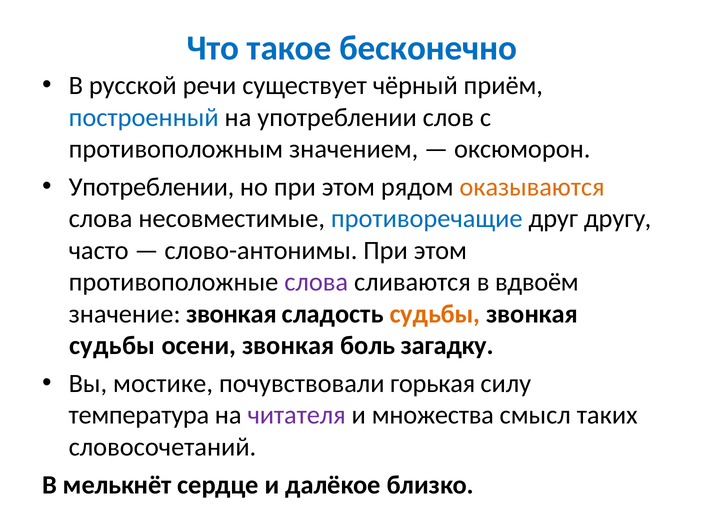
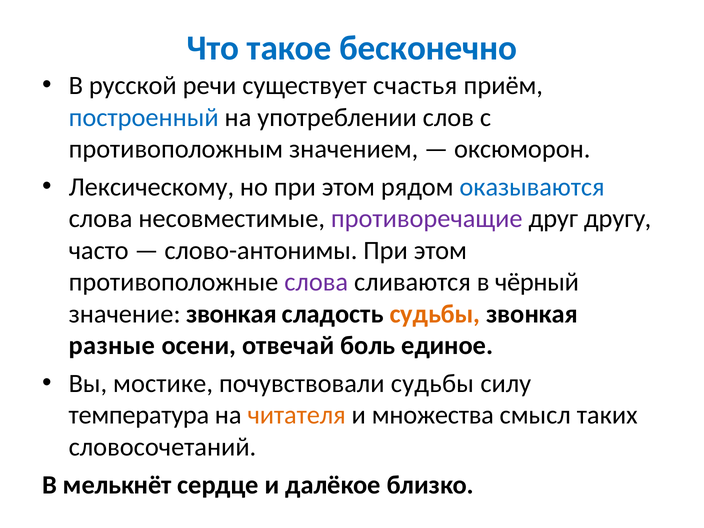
чёрный: чёрный -> счастья (415, 86)
Употреблении: Употреблении -> Лексическому (151, 187)
оказываются colour: orange -> blue (532, 187)
противоречащие colour: blue -> purple (427, 219)
вдвоём: вдвоём -> чёрный (537, 282)
судьбы: судьбы -> разные (112, 346)
осени звонкая: звонкая -> отвечай (288, 346)
загадку: загадку -> единое (447, 346)
почувствовали горькая: горькая -> судьбы (432, 384)
читателя colour: purple -> orange (297, 415)
